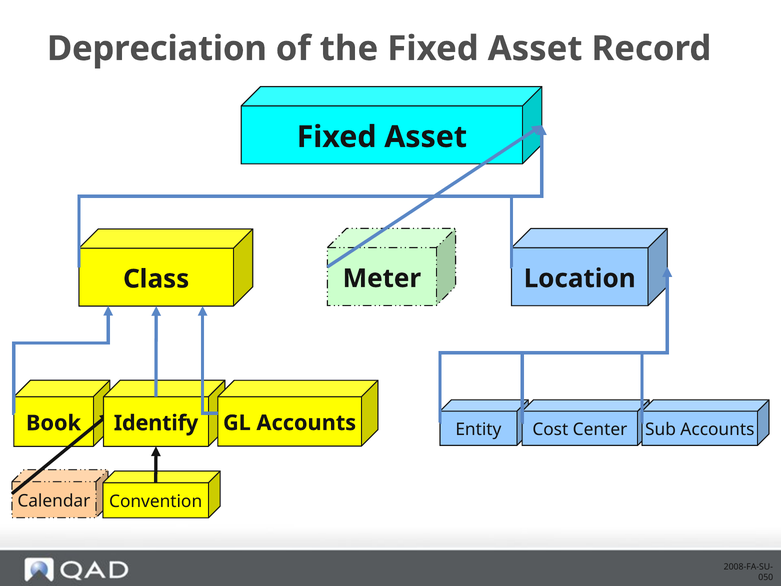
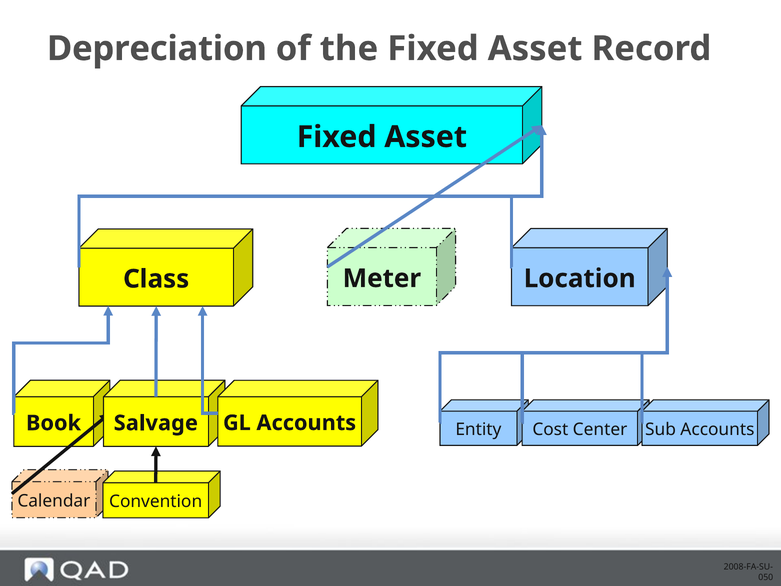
Identify: Identify -> Salvage (156, 423)
